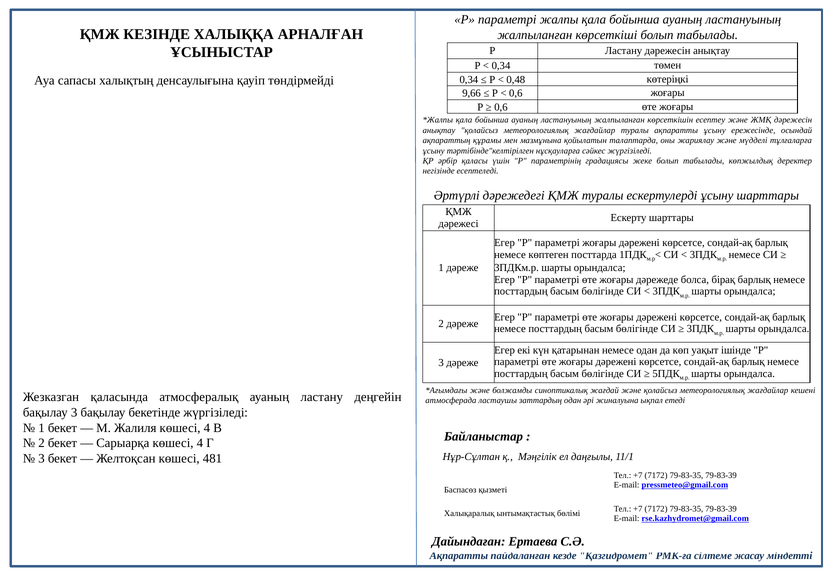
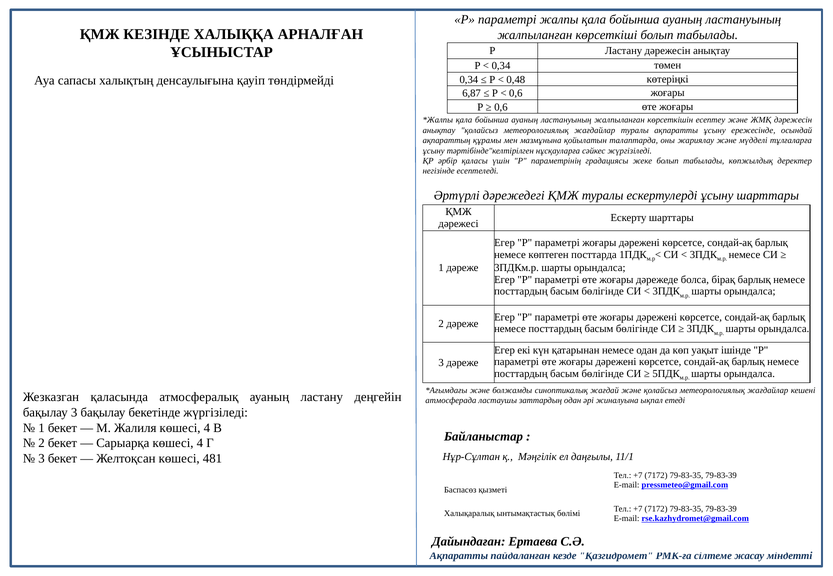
9,66: 9,66 -> 6,87 (472, 93)
